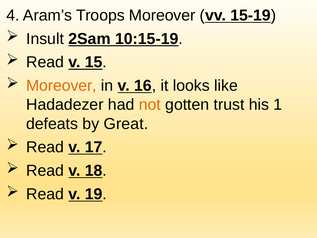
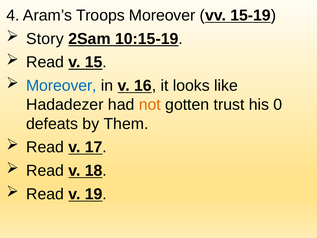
Insult: Insult -> Story (45, 39)
Moreover colour: orange -> blue (61, 86)
1: 1 -> 0 (278, 105)
Great: Great -> Them (126, 124)
